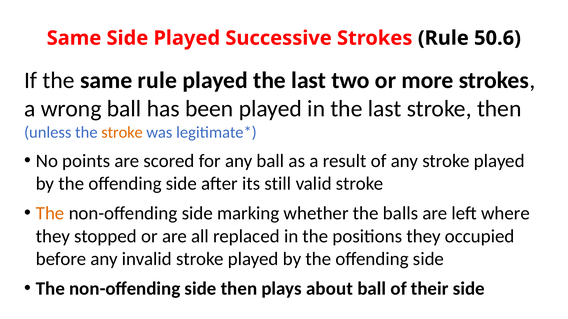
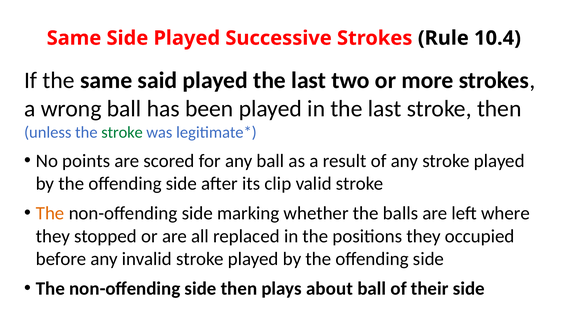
50.6: 50.6 -> 10.4 (498, 38)
same rule: rule -> said (157, 81)
stroke colour: orange -> green (122, 133)
still: still -> clip (278, 184)
